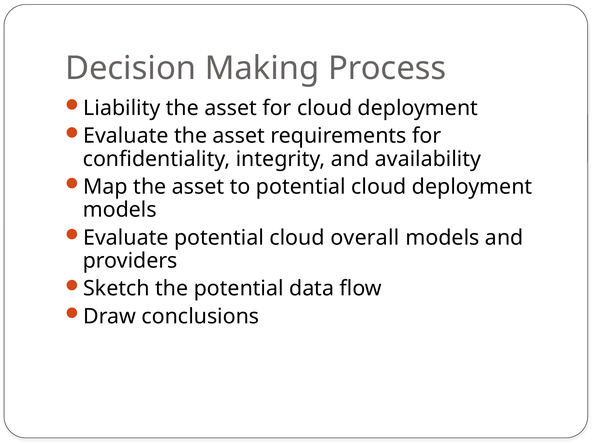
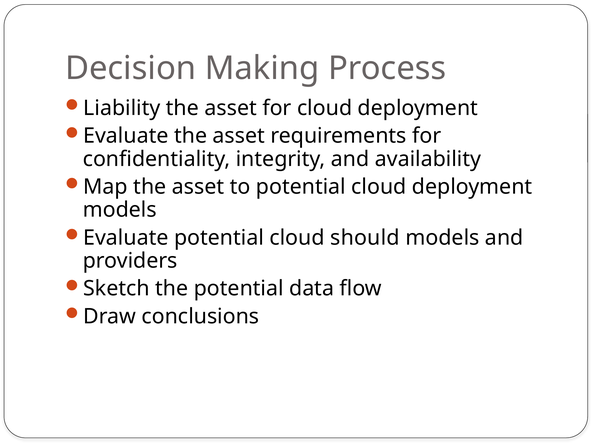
overall: overall -> should (365, 238)
